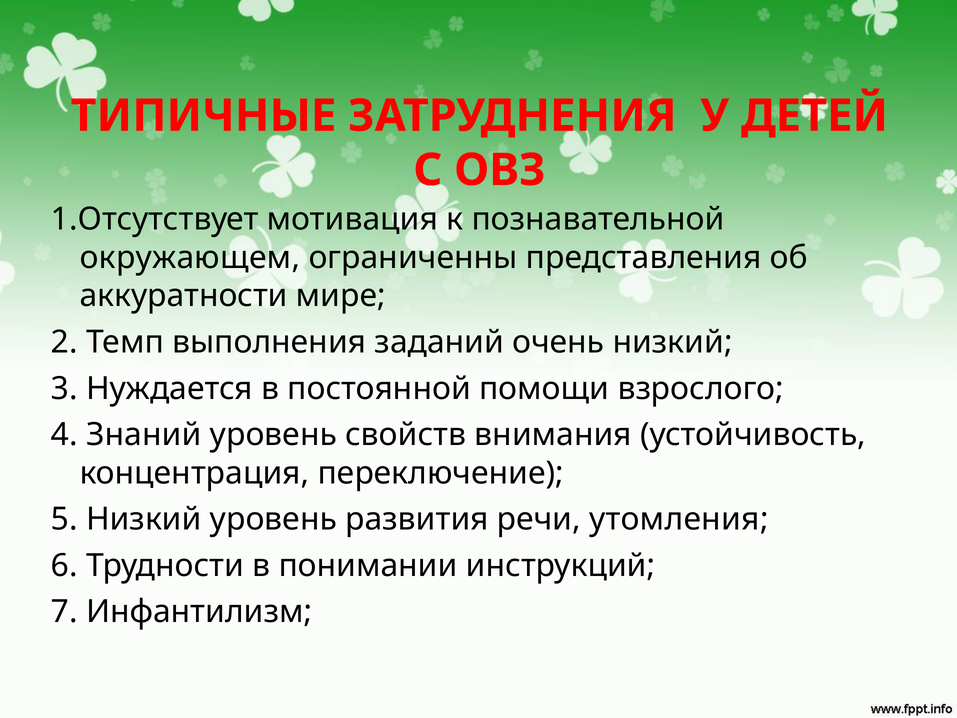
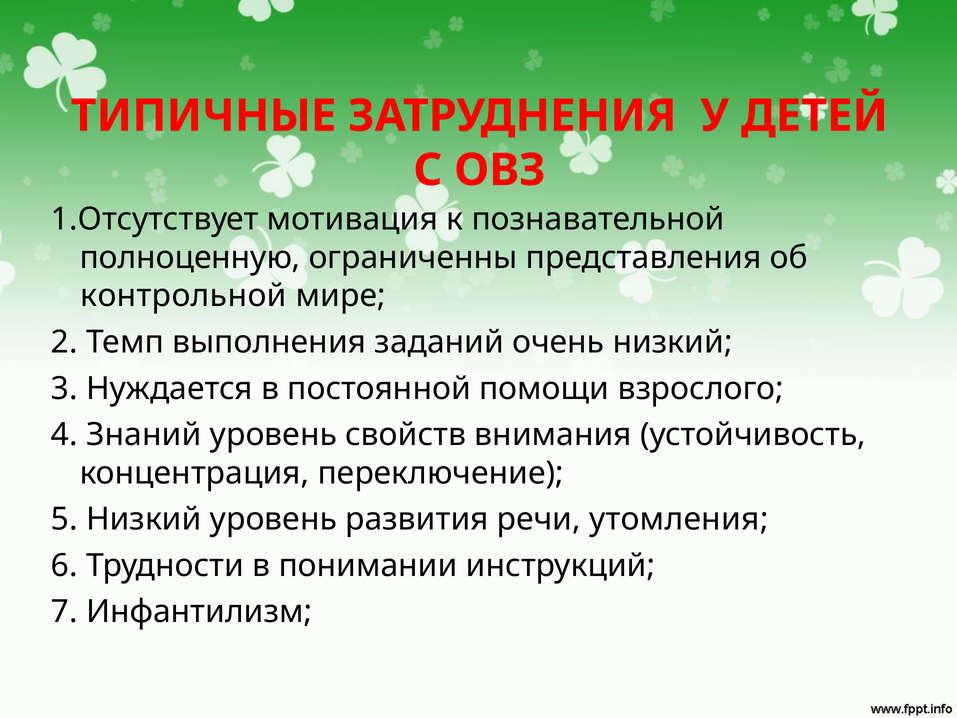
окружающем: окружающем -> полноценную (190, 258)
аккуратности: аккуратности -> контрольной (183, 296)
